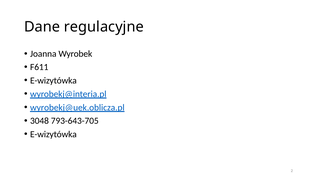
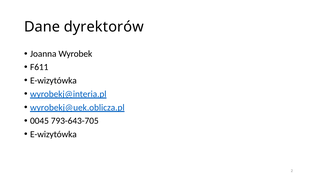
regulacyjne: regulacyjne -> dyrektorów (104, 27)
3048: 3048 -> 0045 (39, 120)
